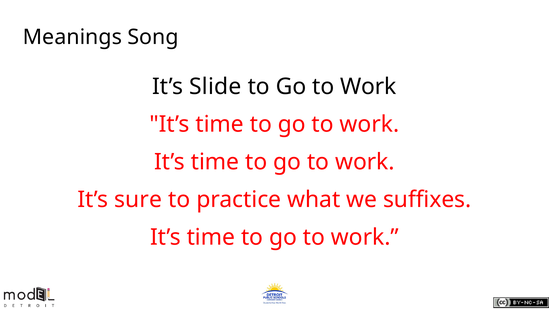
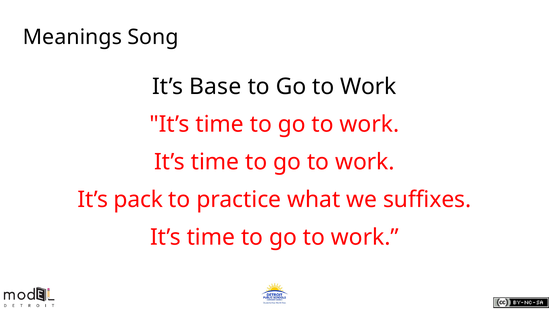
Slide: Slide -> Base (215, 87)
sure: sure -> pack (138, 200)
